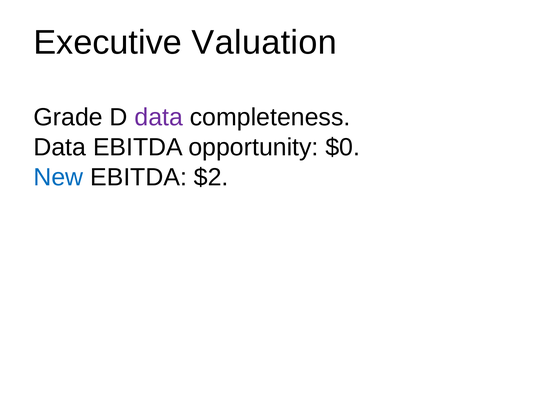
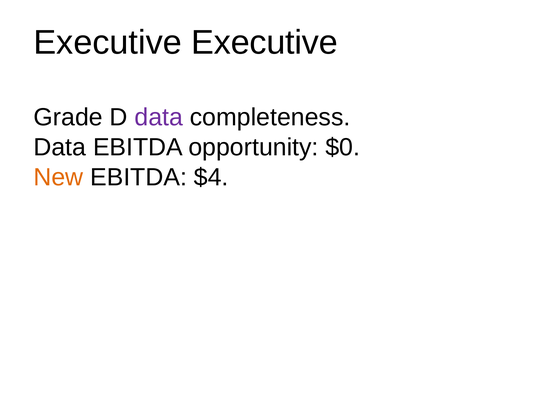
Executive Valuation: Valuation -> Executive (265, 43)
New colour: blue -> orange (58, 177)
$2: $2 -> $4 (211, 177)
